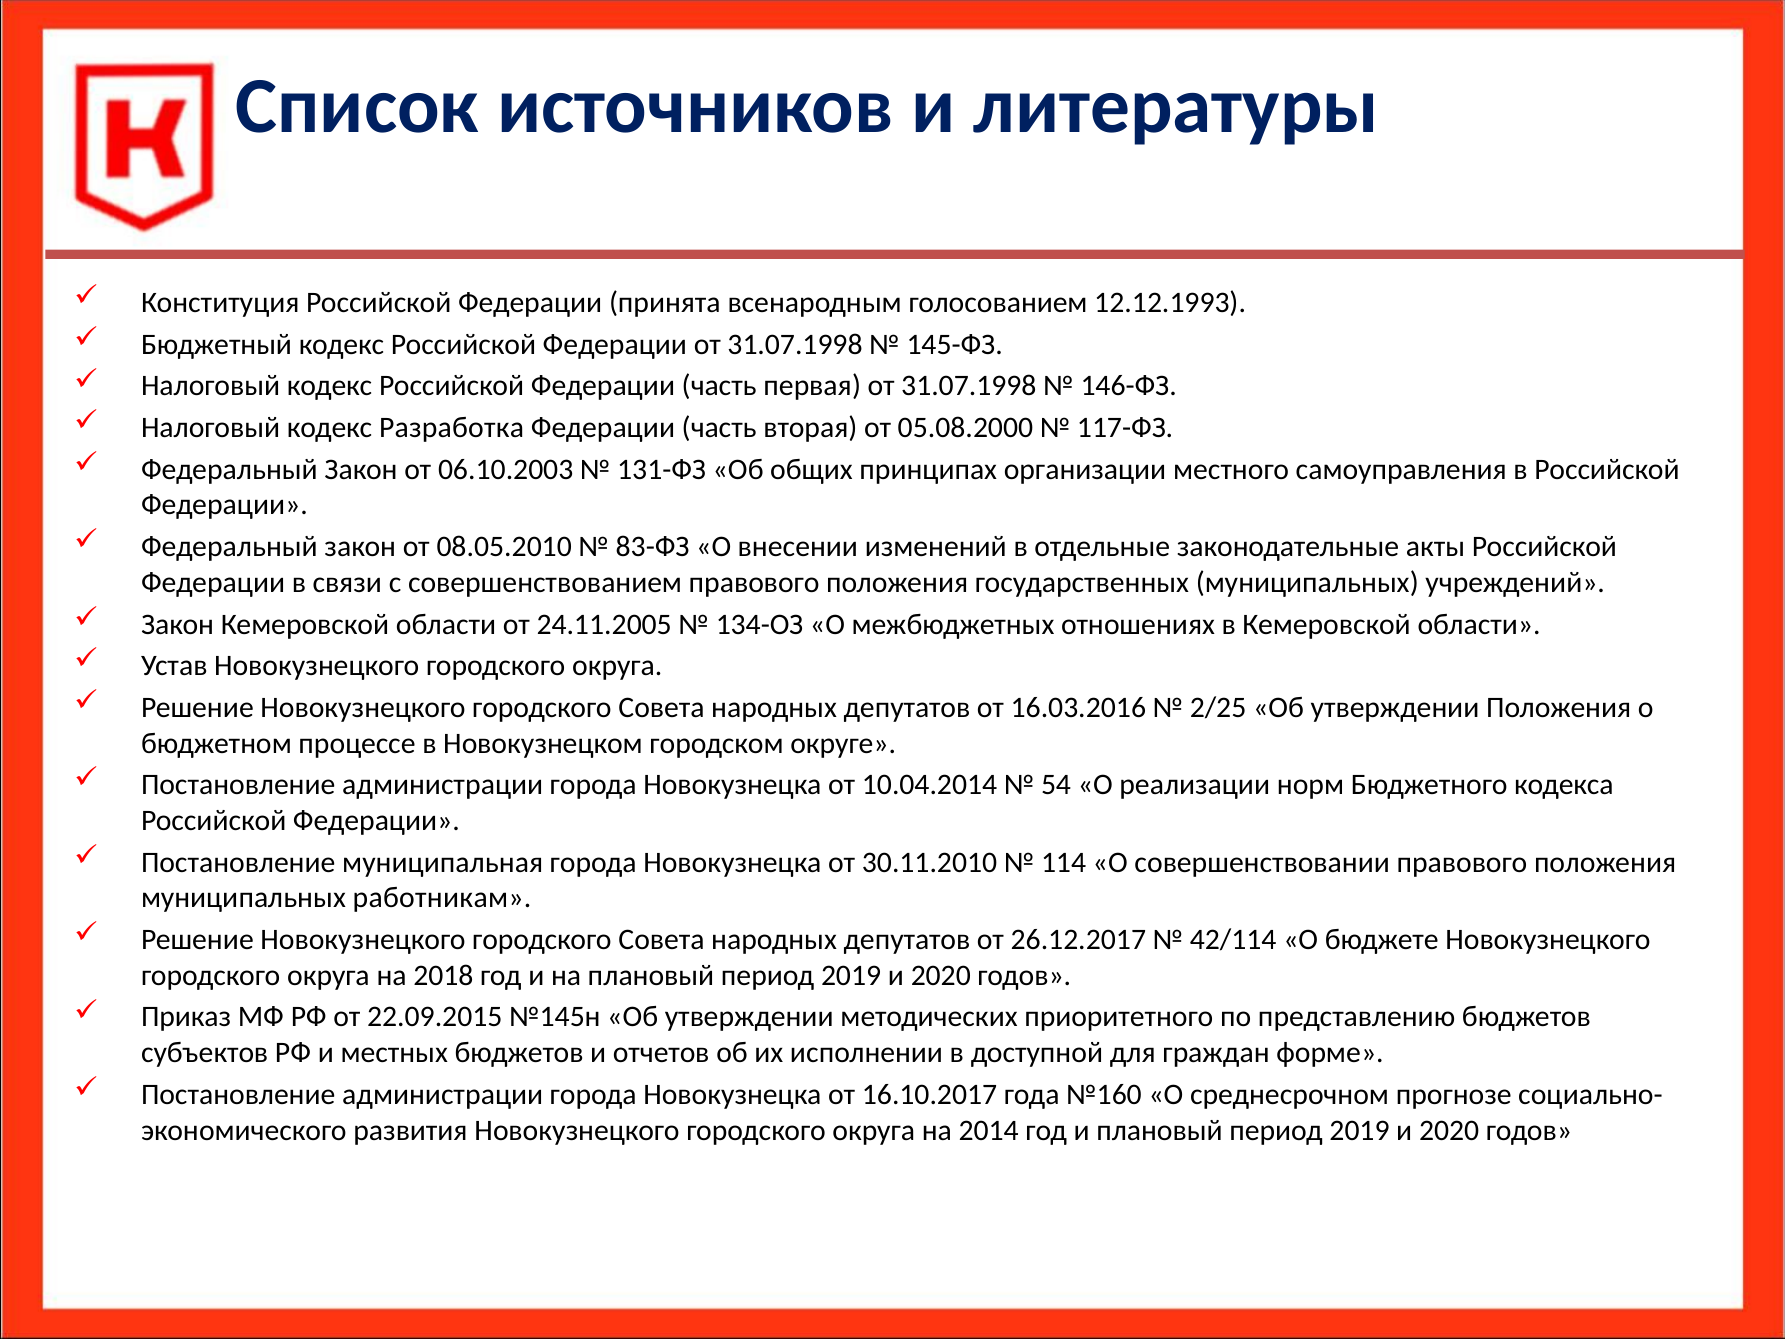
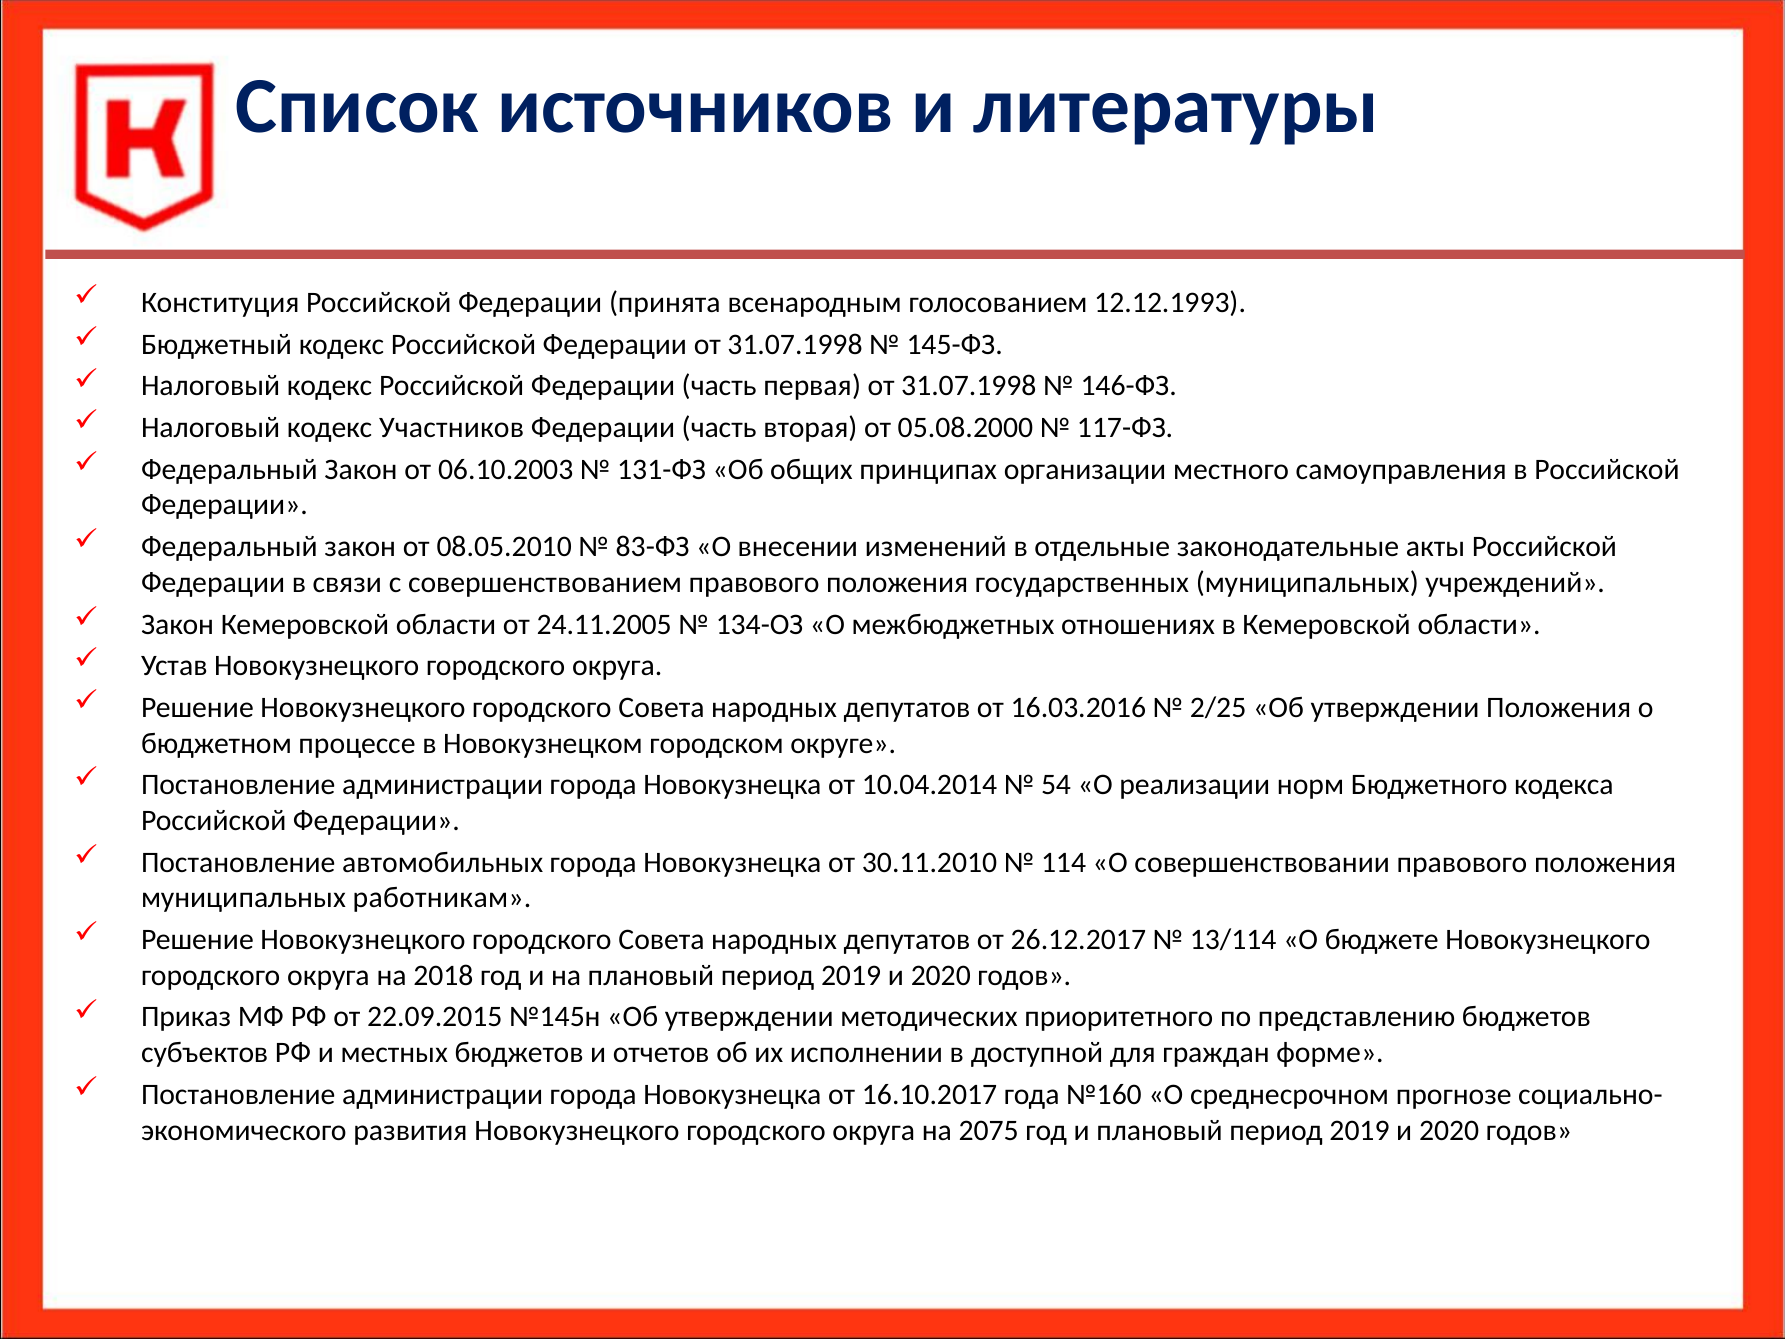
Разработка: Разработка -> Участников (452, 428)
муниципальная: муниципальная -> автомобильных (443, 862)
42/114: 42/114 -> 13/114 (1233, 940)
2014: 2014 -> 2075 (989, 1130)
